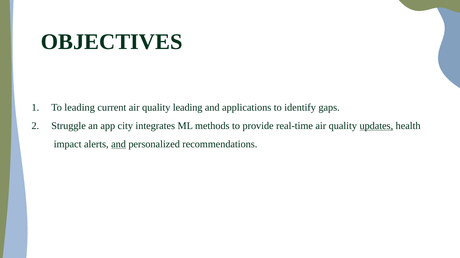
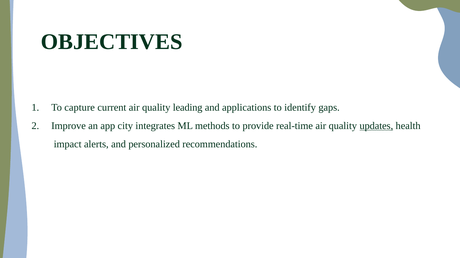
To leading: leading -> capture (80, 108)
Struggle: Struggle -> Improve (69, 126)
and underline: present -> none (119, 145)
